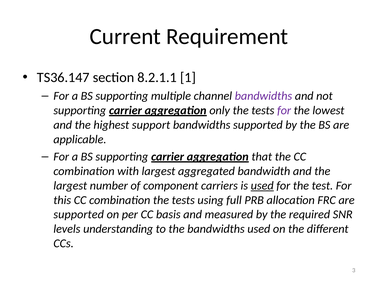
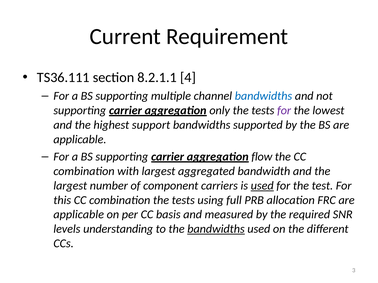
TS36.147: TS36.147 -> TS36.111 (63, 78)
1: 1 -> 4 (188, 78)
bandwidths colour: purple -> blue (263, 96)
that: that -> flow (262, 157)
supported: supported -> applicable (79, 215)
bandwidths underline: none -> present (216, 229)
